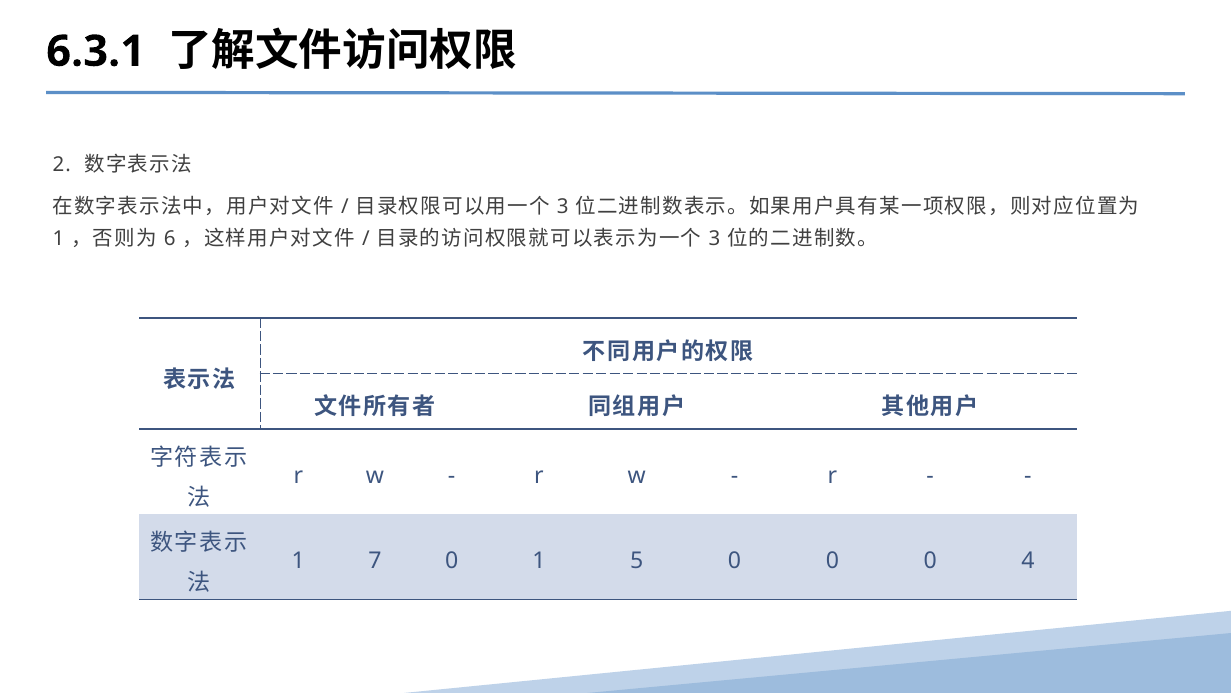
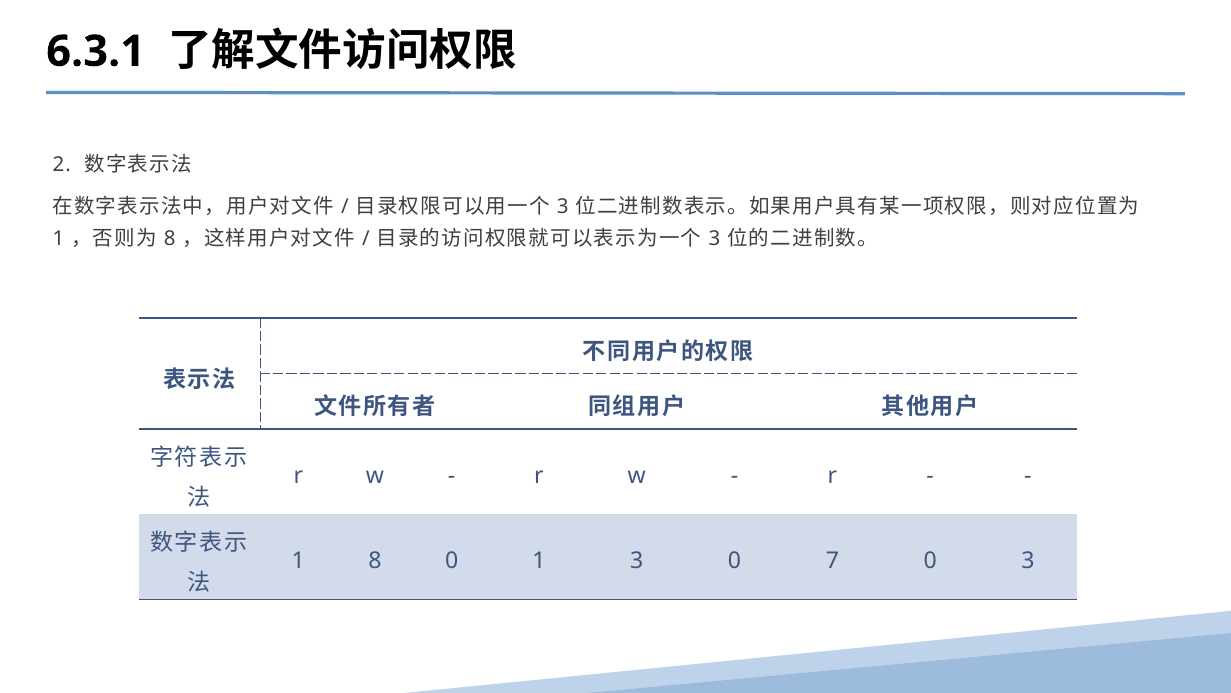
6: 6 -> 8 (170, 238)
1 7: 7 -> 8 (375, 561)
1 5: 5 -> 3 (637, 561)
0: 0 -> 7 (832, 561)
0 4: 4 -> 3 (1028, 561)
